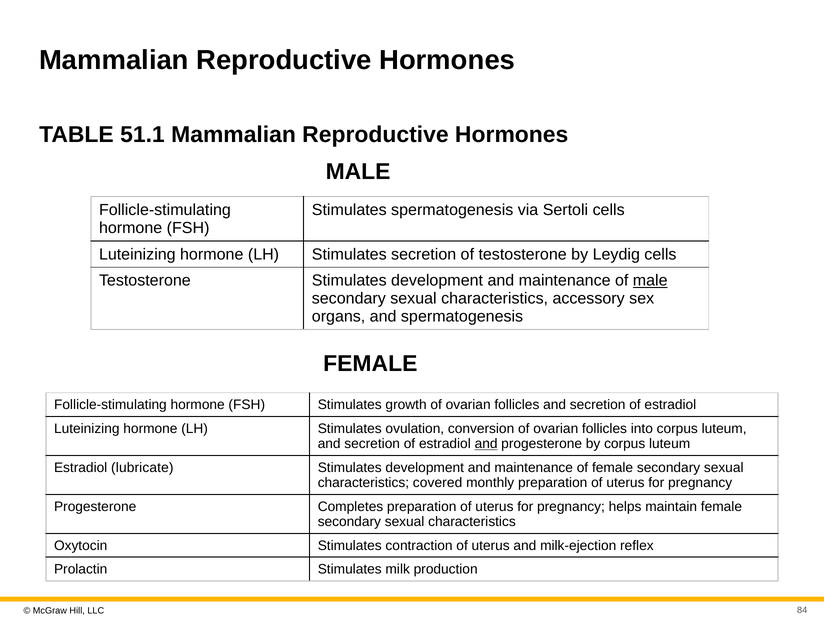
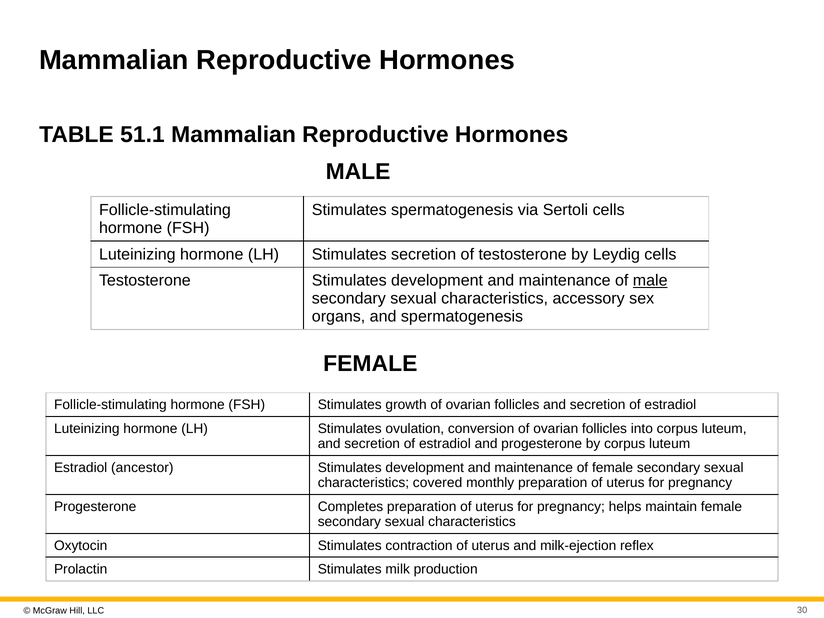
and underline: present -> none (486, 444)
lubricate: lubricate -> ancestor (142, 468)
84: 84 -> 30 (802, 610)
